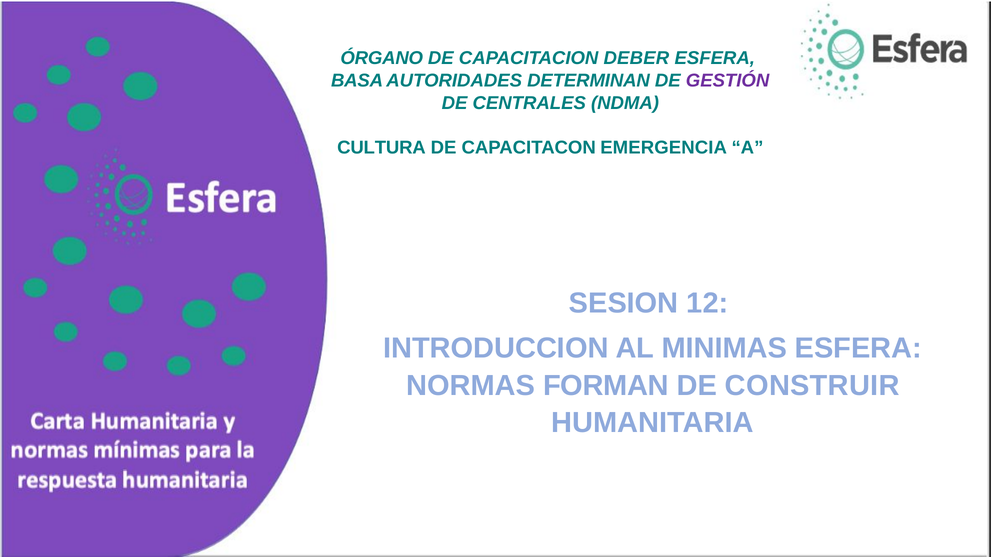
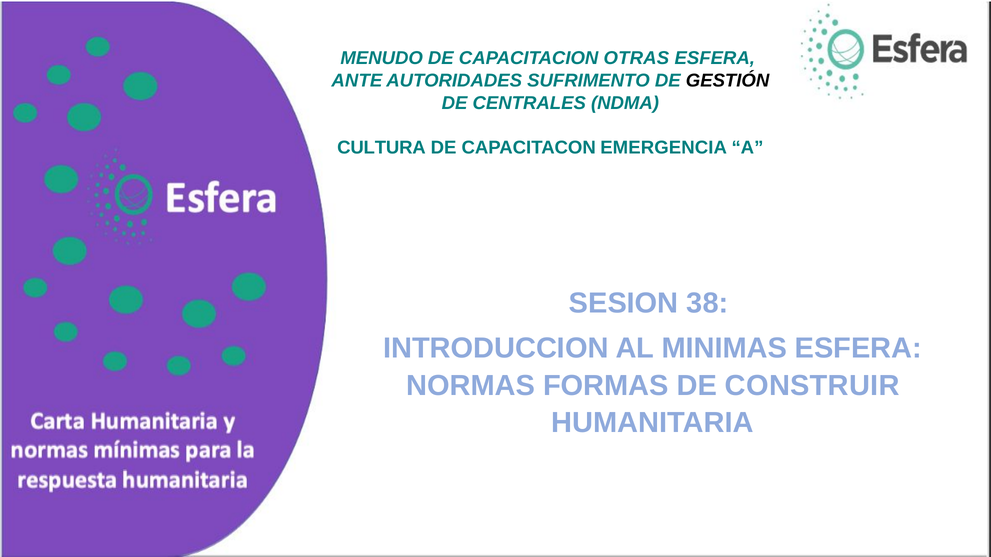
ÓRGANO: ÓRGANO -> MENUDO (382, 58)
DEBER: DEBER -> OTRAS (636, 58)
BASA: BASA -> ANTE (357, 81)
DETERMINAN: DETERMINAN -> SUFRIMENTO (588, 81)
GESTIÓN colour: purple -> black (728, 81)
12: 12 -> 38 (707, 303)
FORMAN: FORMAN -> FORMAS (606, 386)
